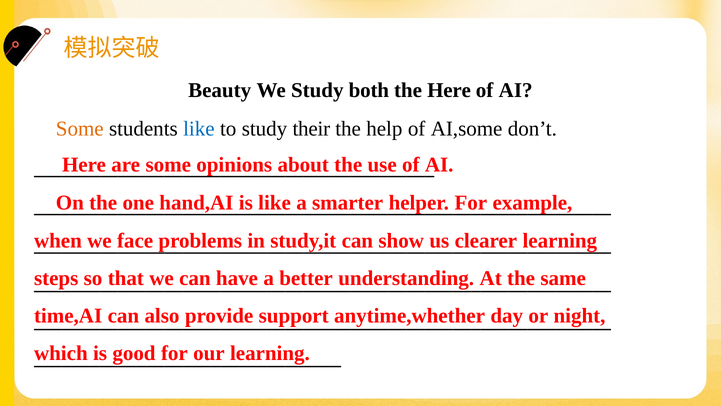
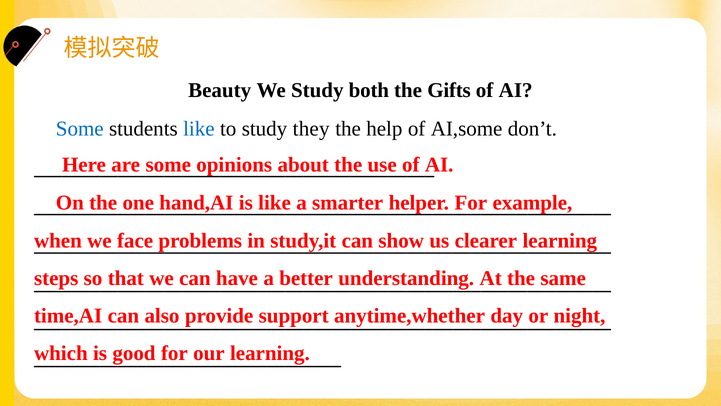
the Here: Here -> Gifts (449, 90)
Some colour: orange -> blue (80, 129)
their: their -> they (311, 129)
